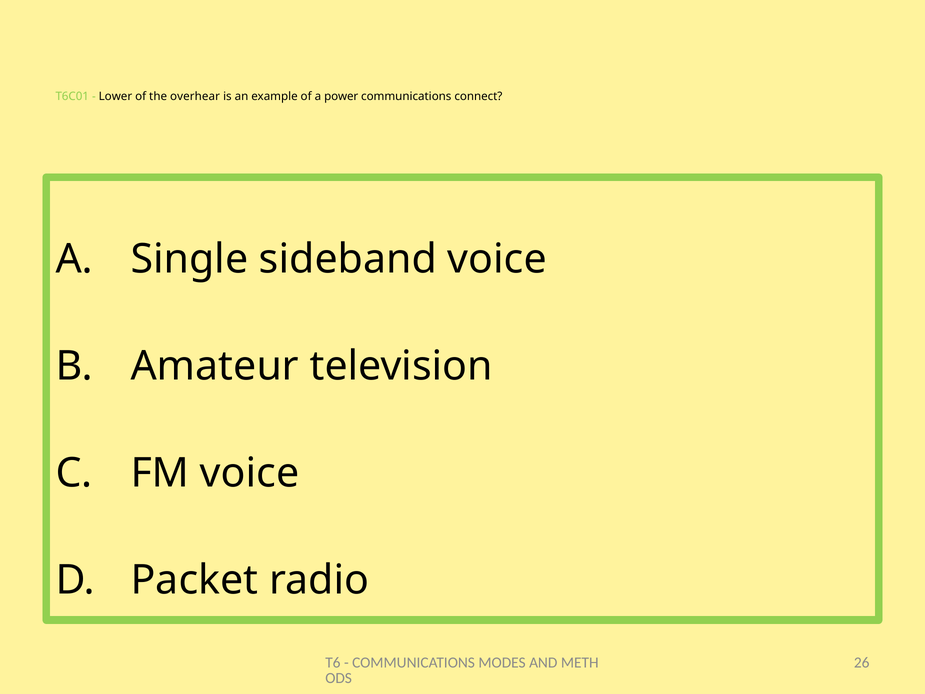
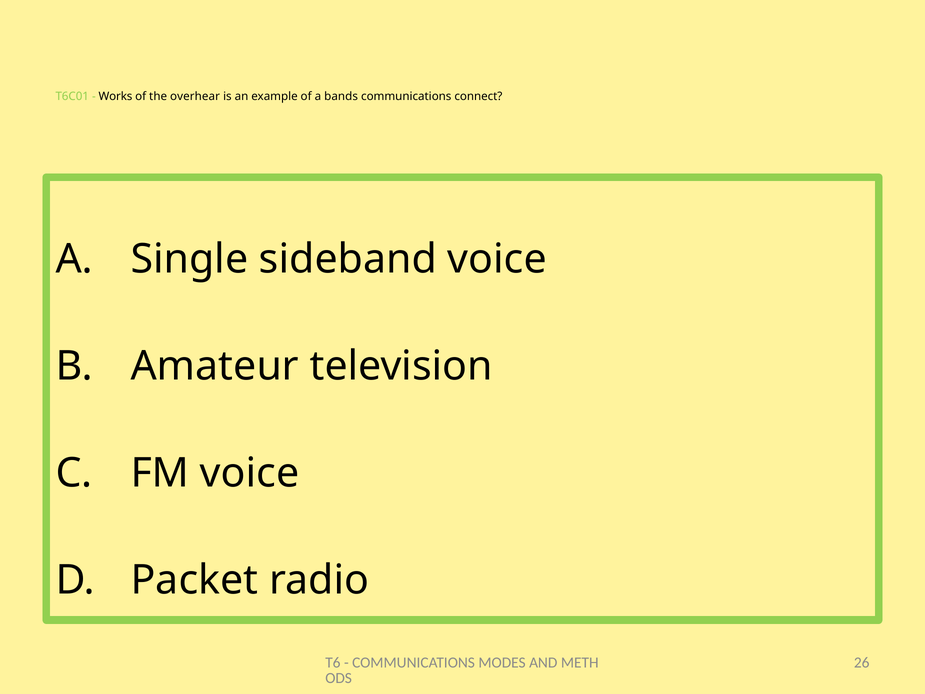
Lower: Lower -> Works (115, 96)
power: power -> bands (341, 96)
